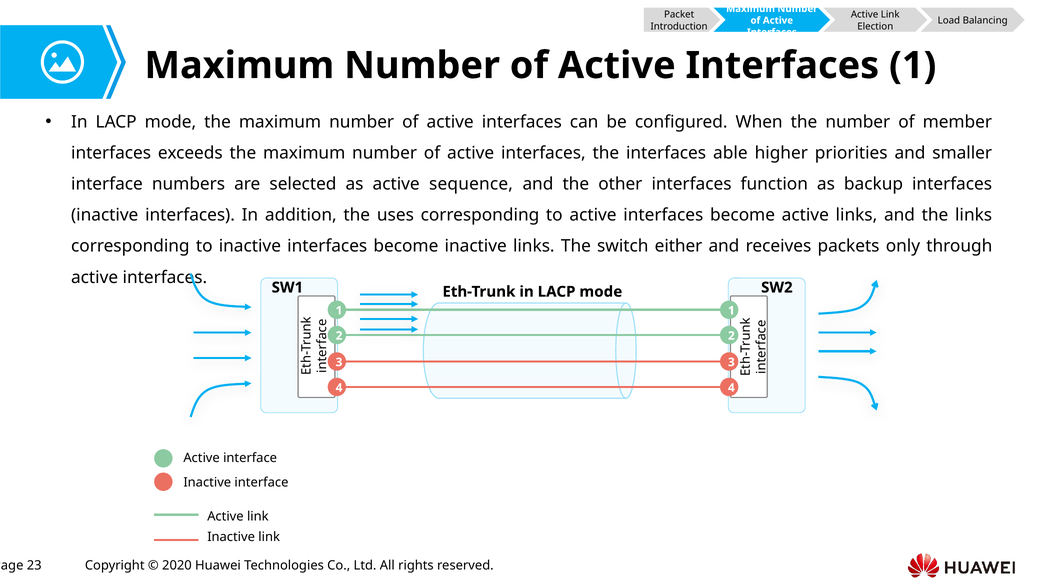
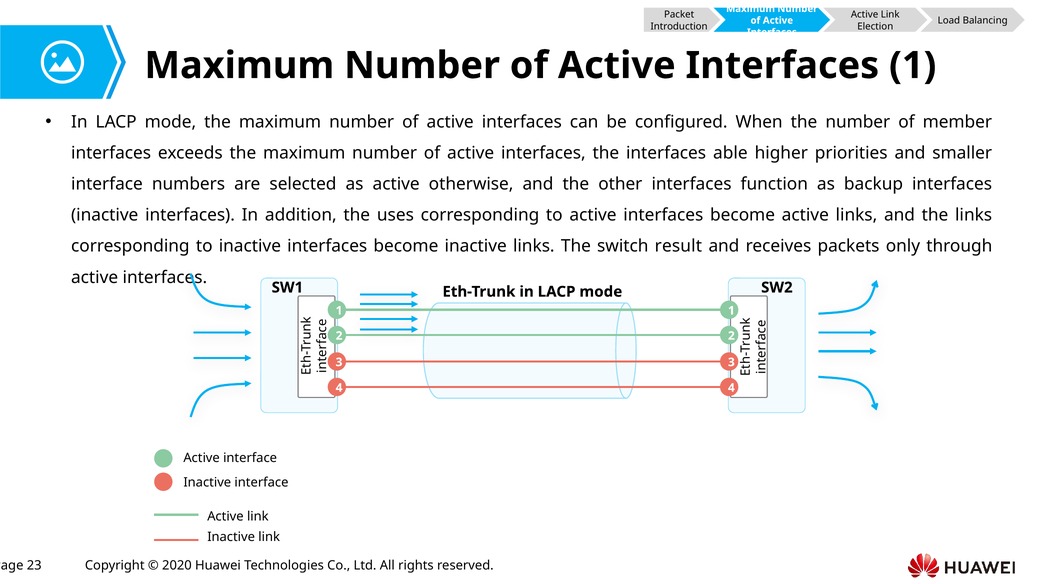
sequence: sequence -> otherwise (471, 184)
either: either -> result (678, 246)
